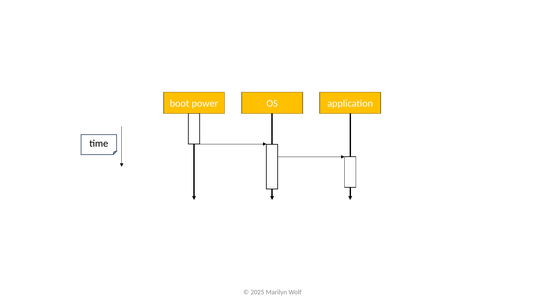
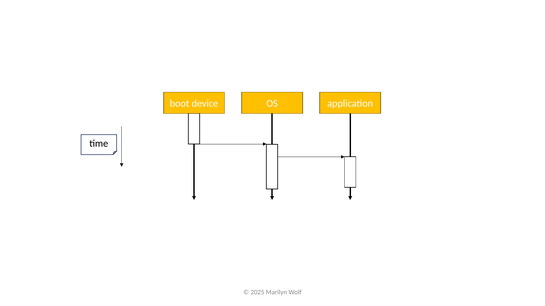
power: power -> device (205, 104)
